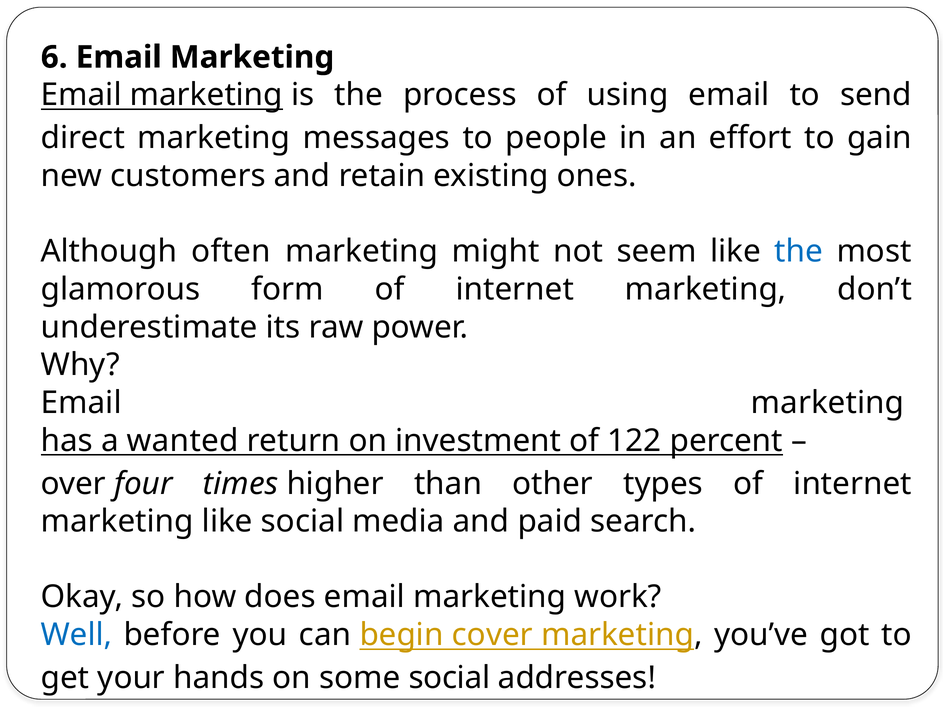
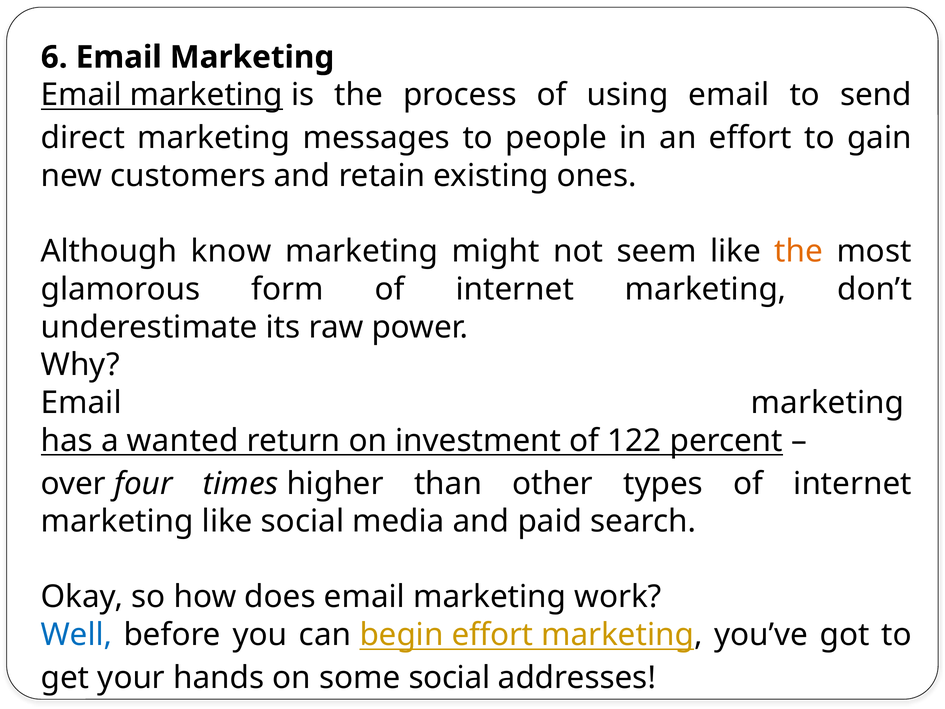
often: often -> know (231, 251)
the colour: blue -> orange (799, 251)
begin cover: cover -> effort (493, 635)
